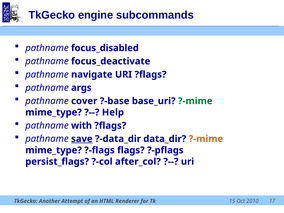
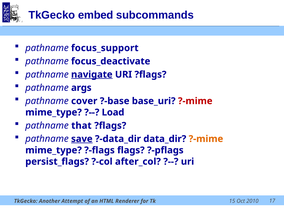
engine: engine -> embed (96, 15)
focus_disabled: focus_disabled -> focus_support (105, 48)
navigate underline: none -> present (92, 74)
?-mime colour: green -> red (195, 101)
Help: Help -> Load (113, 112)
with: with -> that (81, 126)
